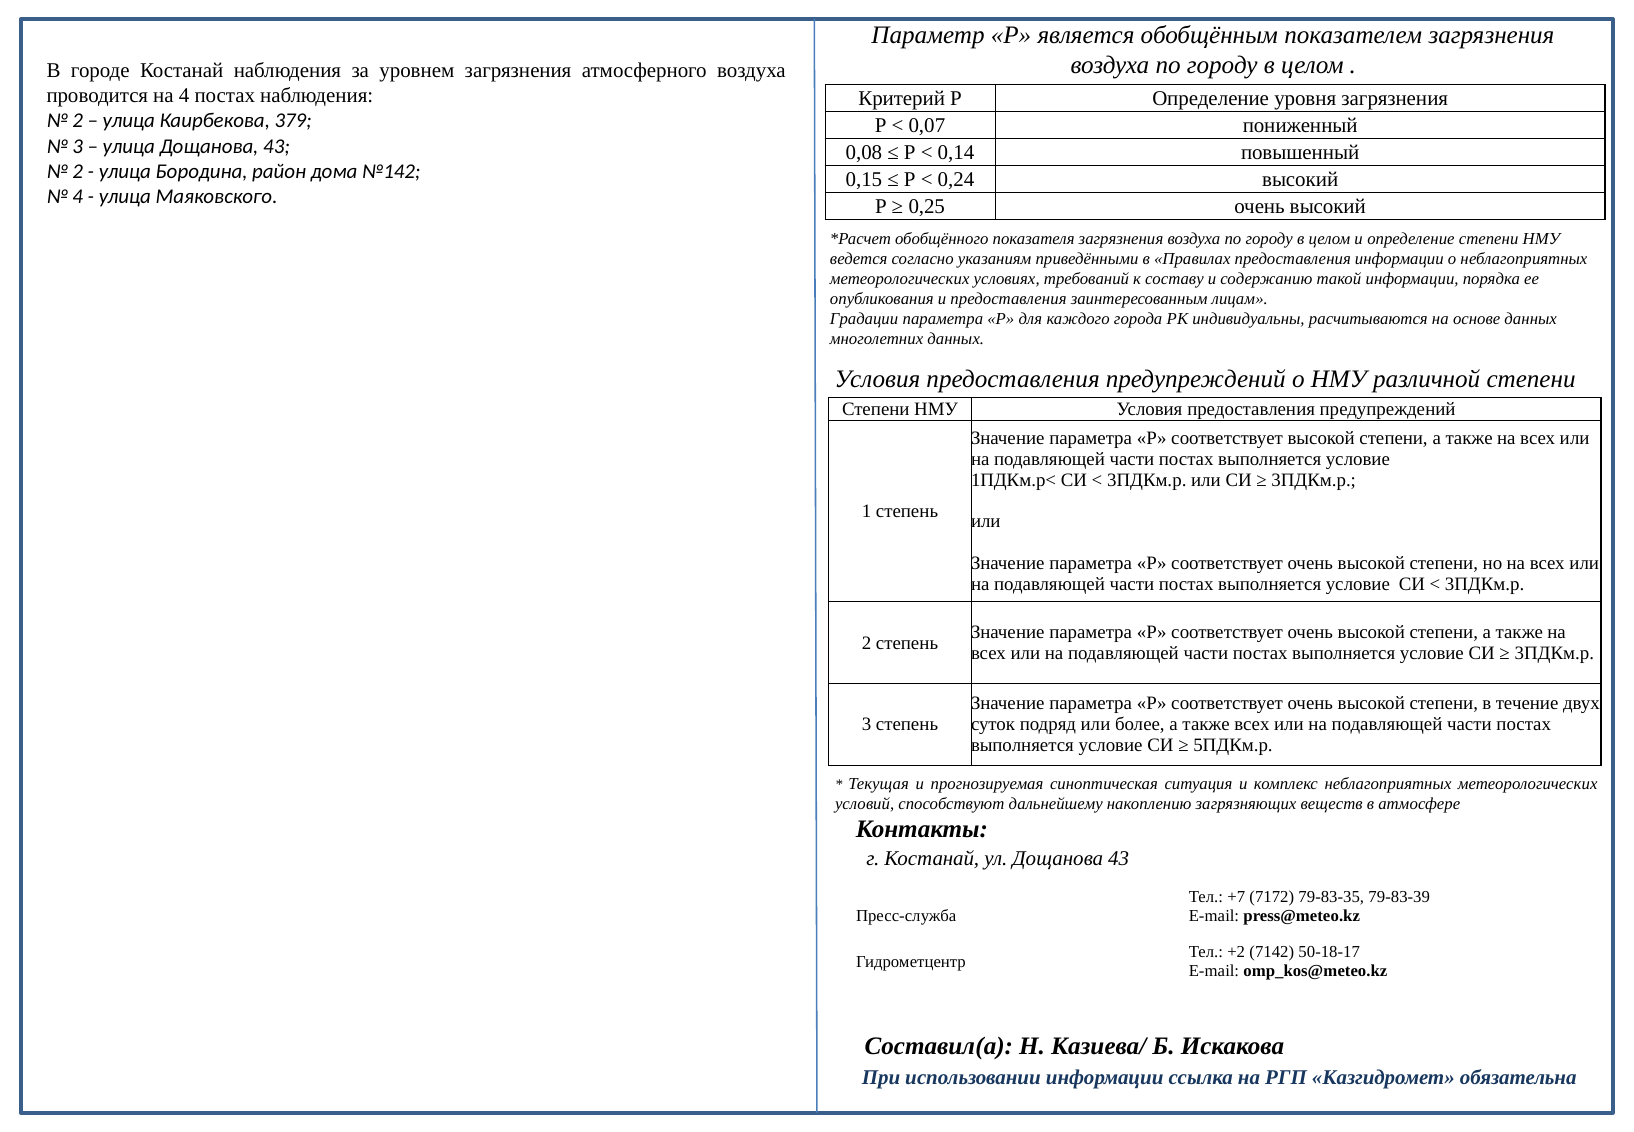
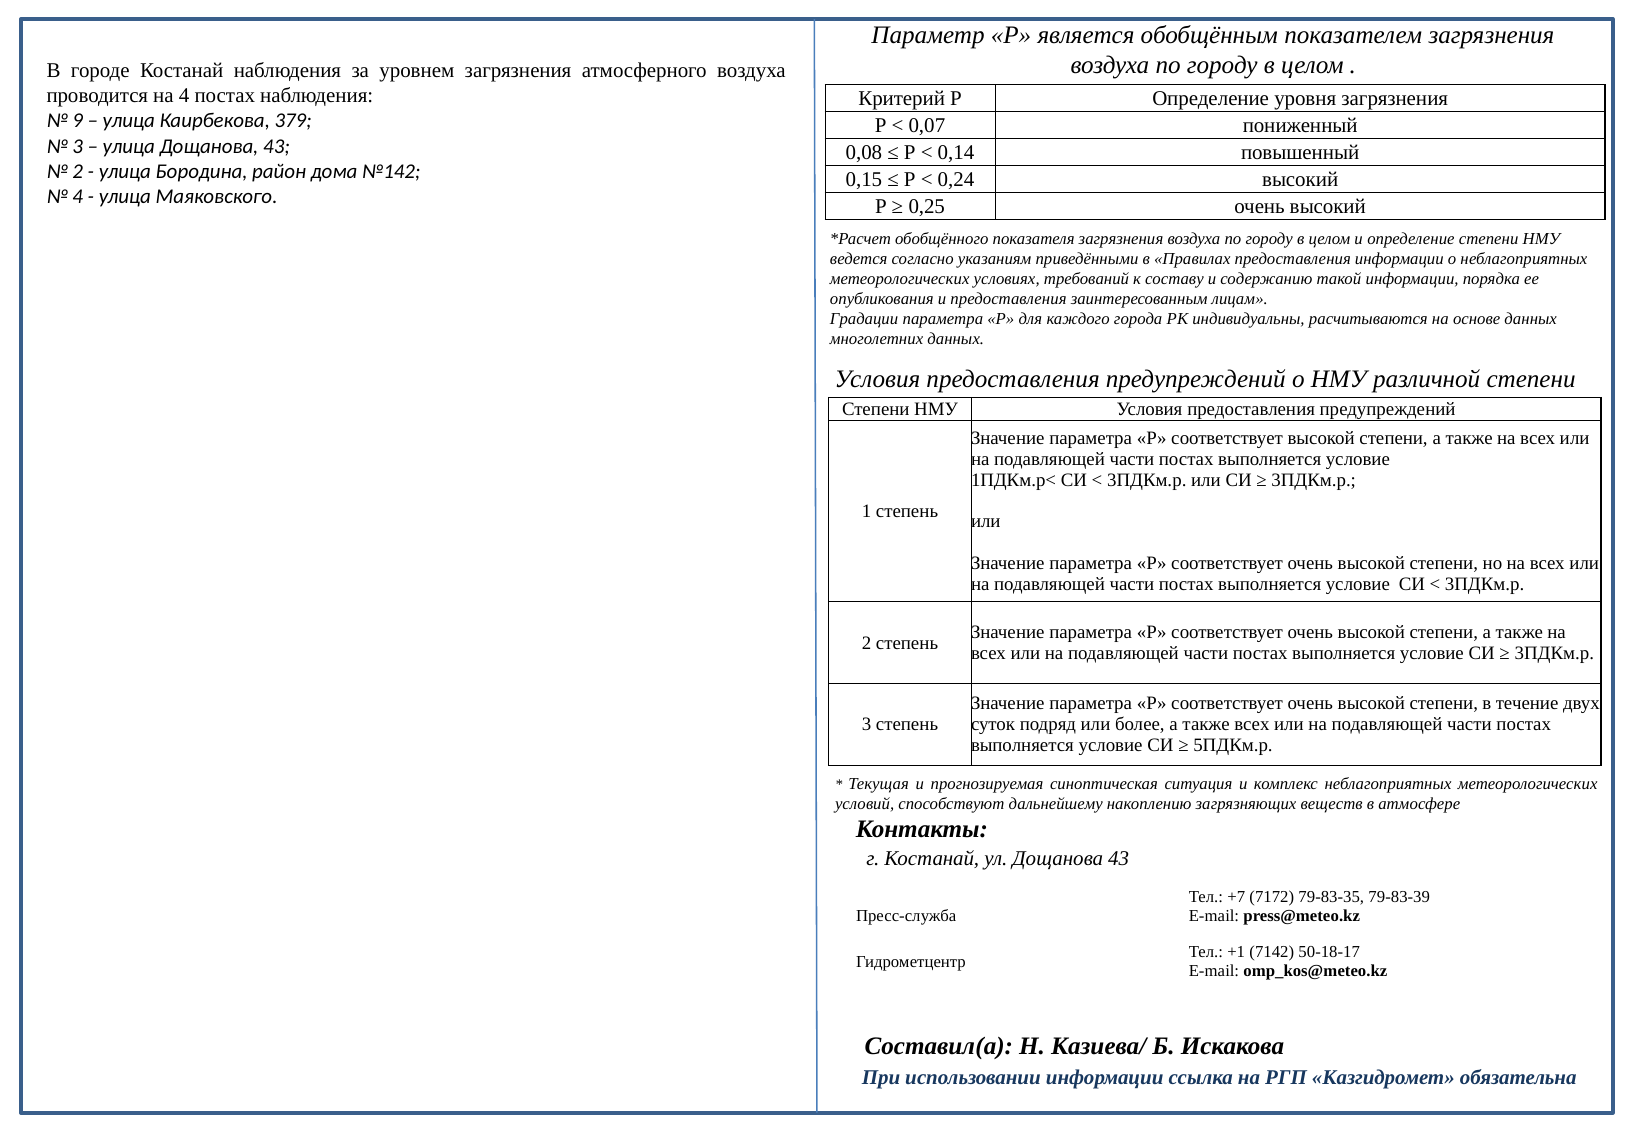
2: 2 -> 9 (78, 121)
+2: +2 -> +1 (1236, 952)
